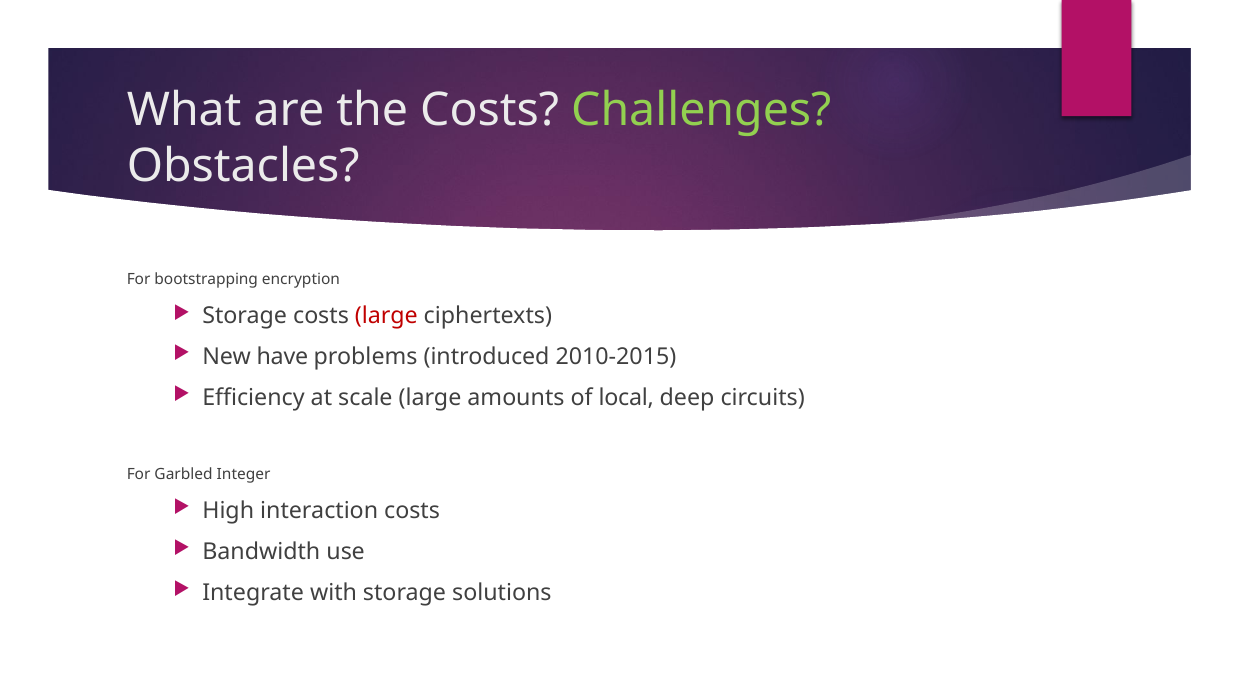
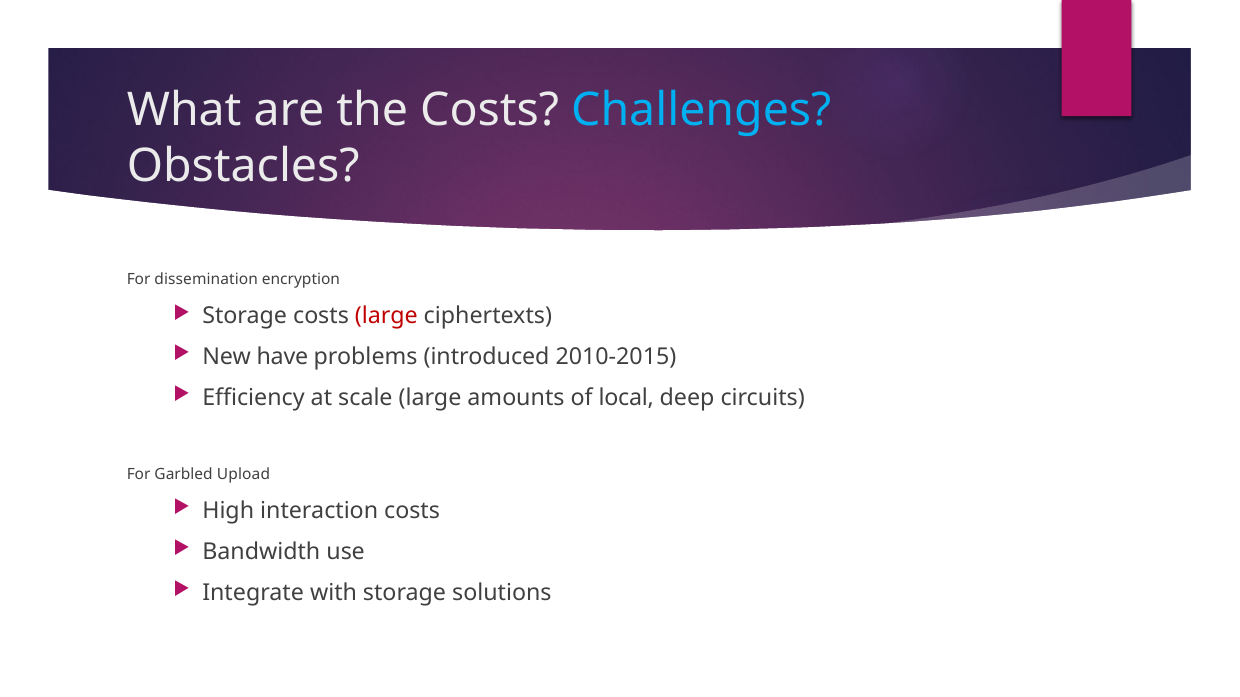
Challenges colour: light green -> light blue (701, 110)
bootstrapping: bootstrapping -> dissemination (206, 280)
Integer: Integer -> Upload (244, 475)
